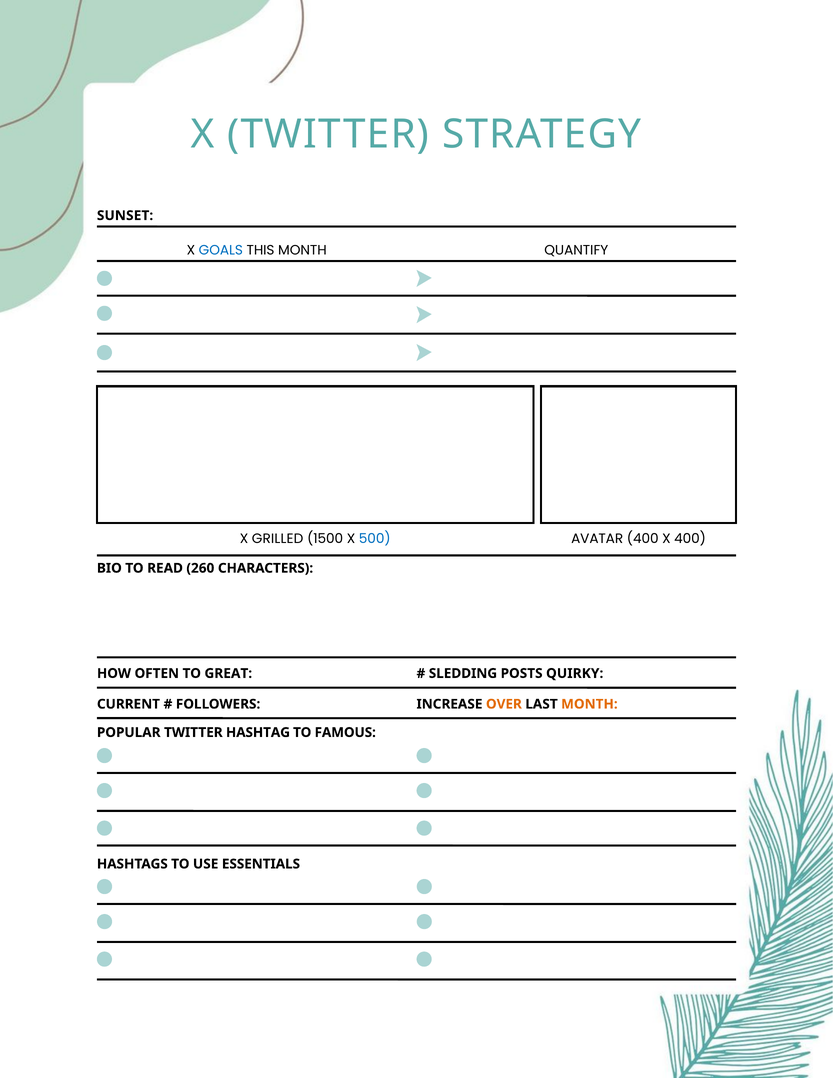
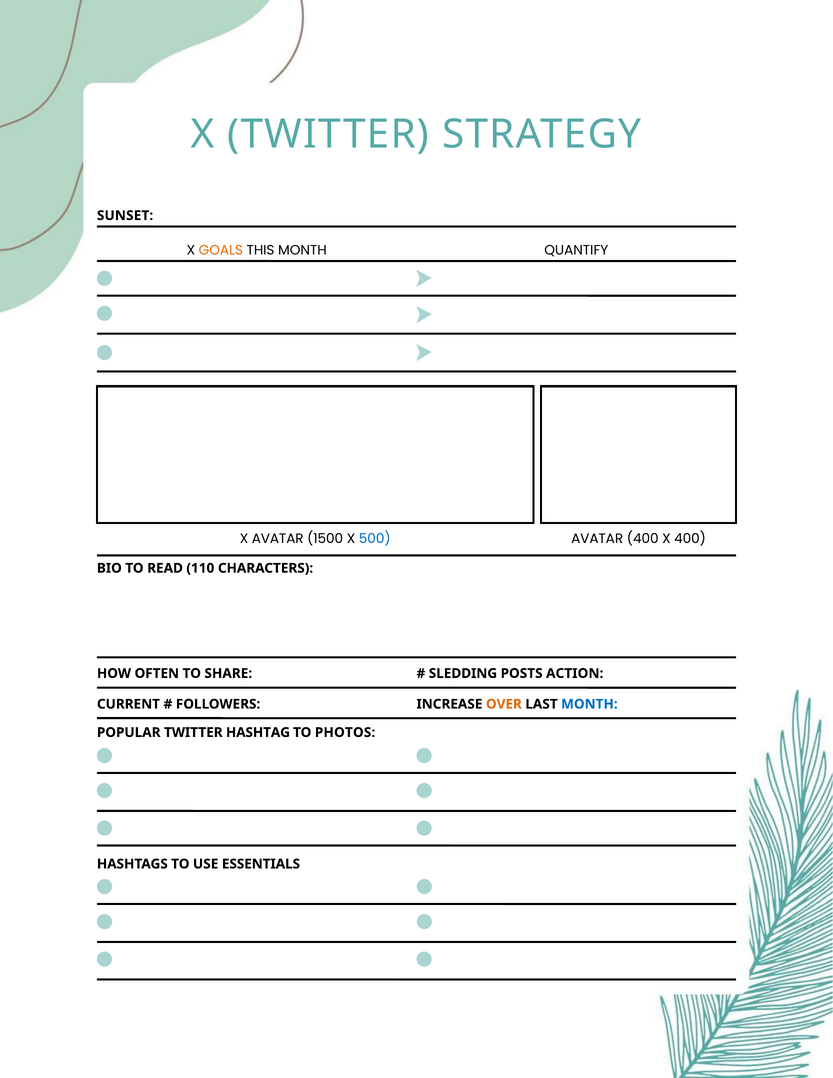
GOALS colour: blue -> orange (221, 250)
X GRILLED: GRILLED -> AVATAR (278, 539)
260: 260 -> 110 (200, 568)
GREAT: GREAT -> SHARE (228, 673)
QUIRKY: QUIRKY -> ACTION (575, 673)
MONTH colour: orange -> blue (589, 704)
FAMOUS: FAMOUS -> PHOTOS (345, 732)
